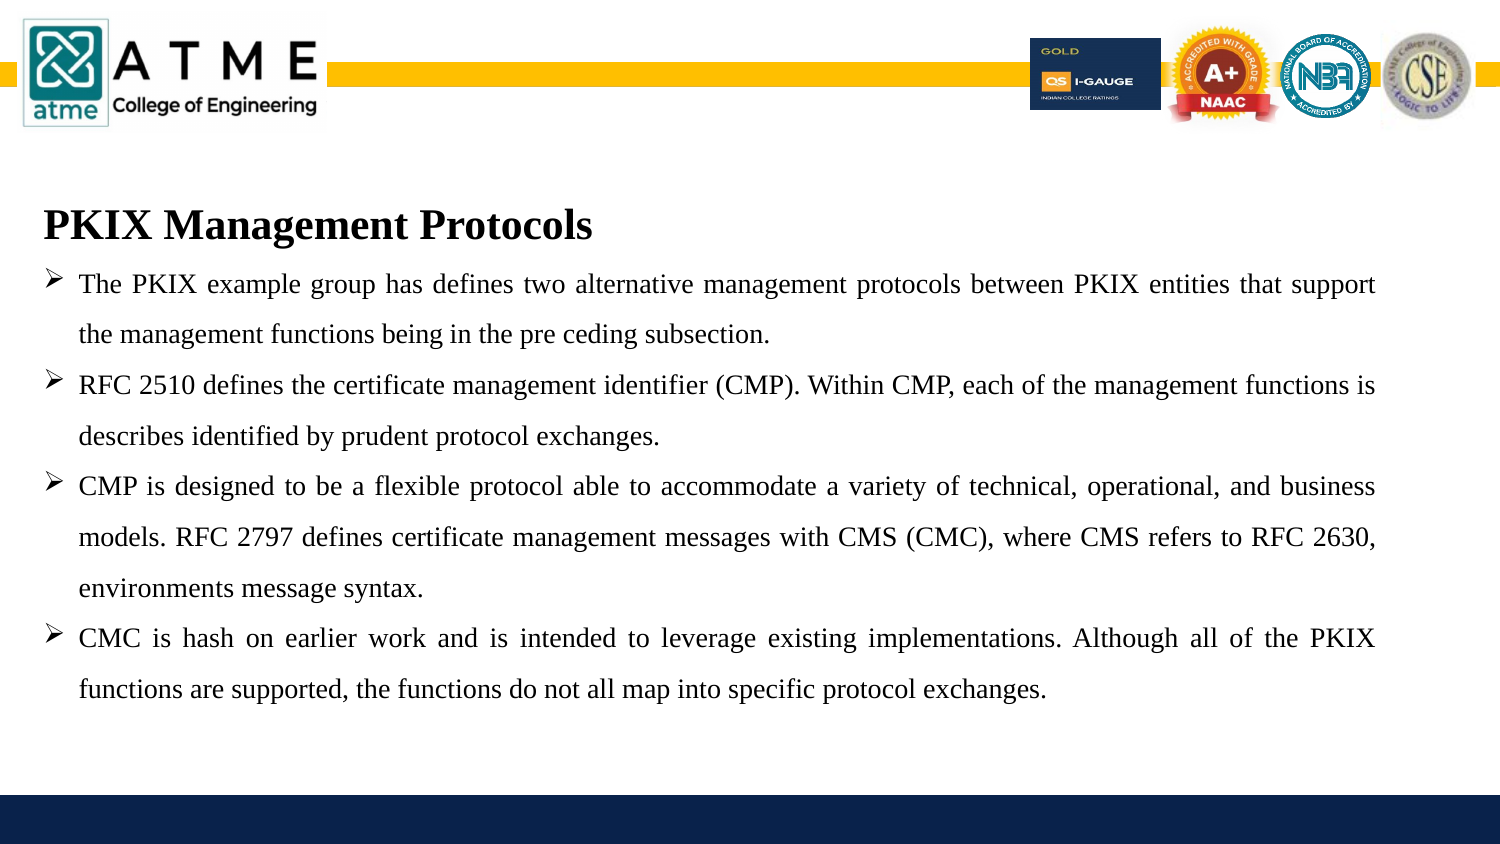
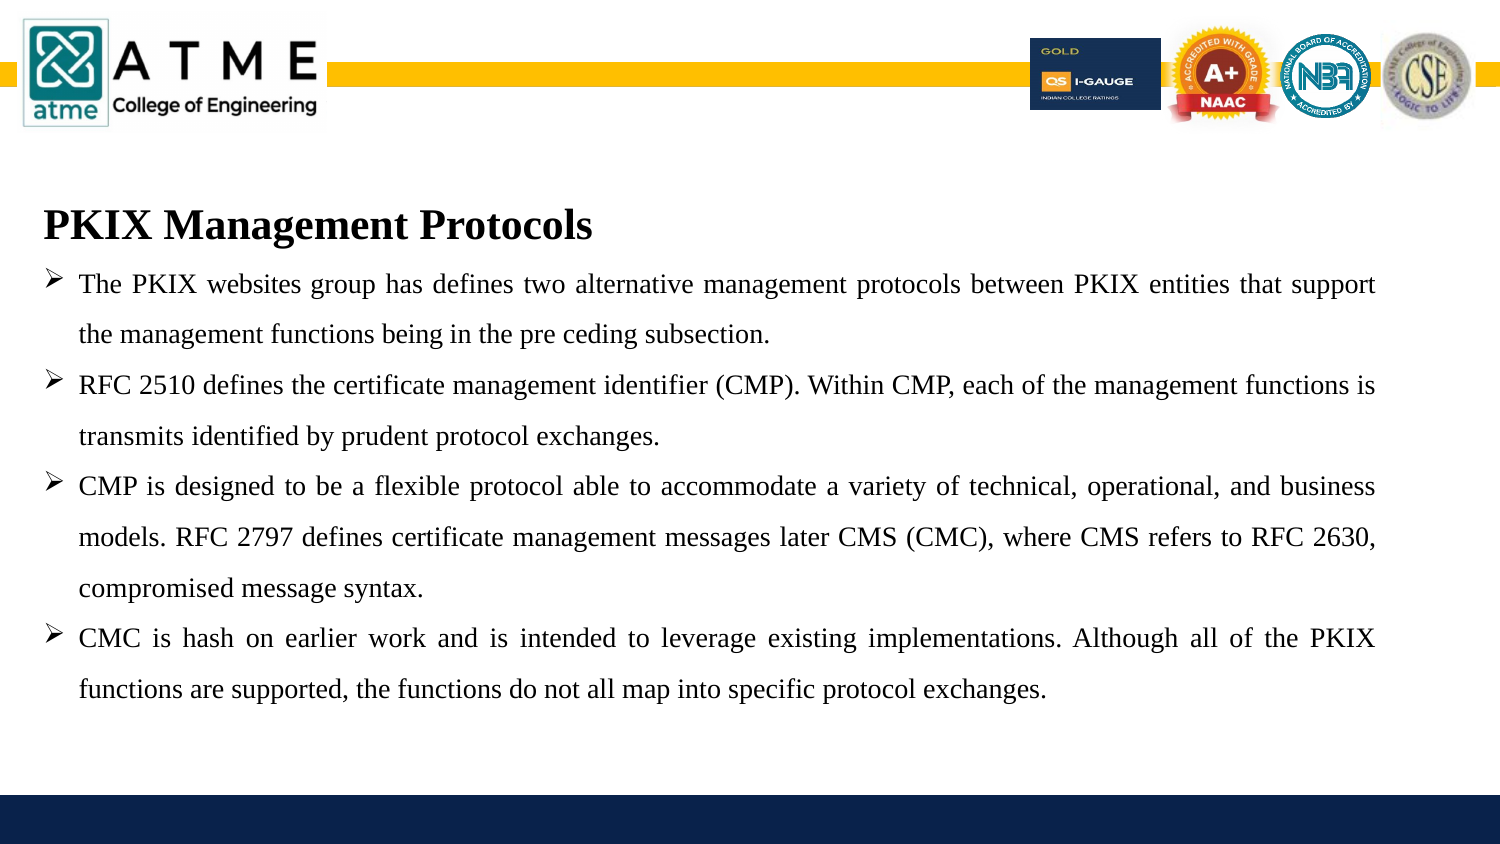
example: example -> websites (254, 284)
describes: describes -> transmits (131, 436)
with: with -> later (804, 537)
environments: environments -> compromised (156, 588)
